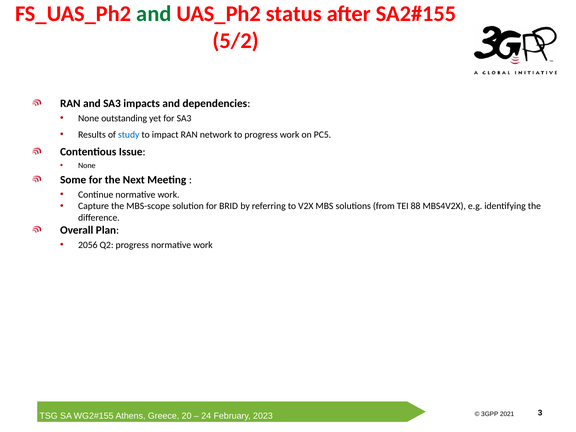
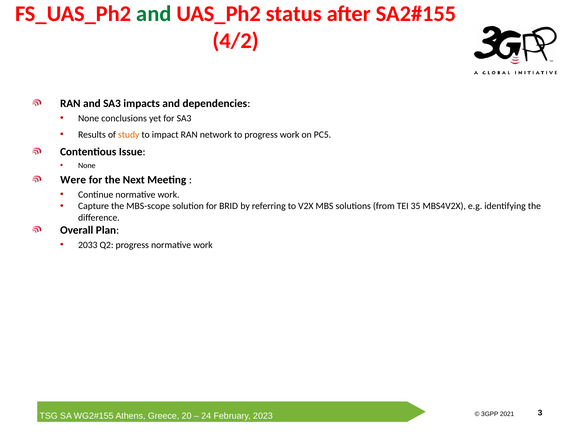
5/2: 5/2 -> 4/2 (236, 41)
outstanding: outstanding -> conclusions (124, 118)
study colour: blue -> orange (129, 135)
Some: Some -> Were (73, 180)
88: 88 -> 35 (416, 206)
2056: 2056 -> 2033 (88, 245)
